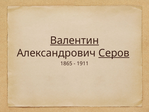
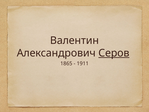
Валентин underline: present -> none (74, 40)
